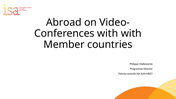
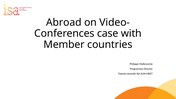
with: with -> case (108, 33)
